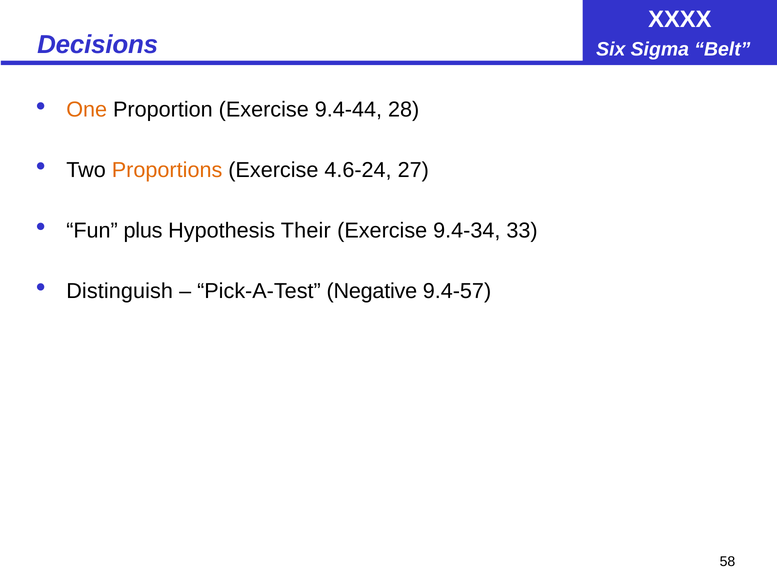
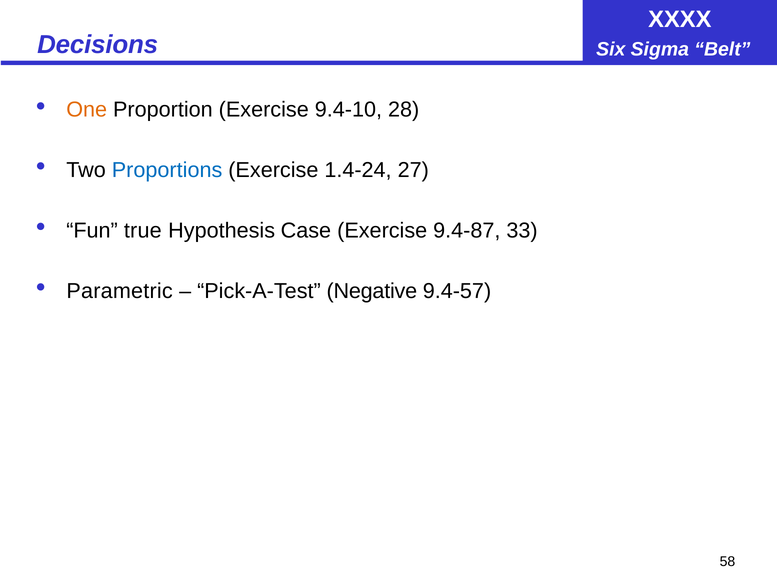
9.4-44: 9.4-44 -> 9.4-10 (348, 110)
Proportions colour: orange -> blue (167, 170)
4.6-24: 4.6-24 -> 1.4-24 (358, 170)
plus: plus -> true (143, 231)
Their: Their -> Case (306, 231)
9.4-34: 9.4-34 -> 9.4-87 (467, 231)
Distinguish: Distinguish -> Parametric (120, 291)
